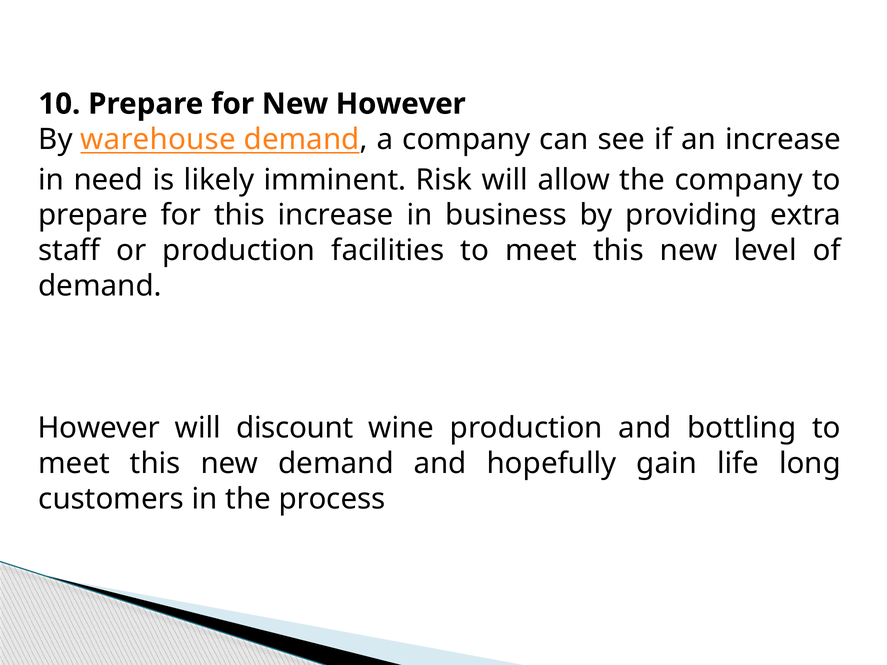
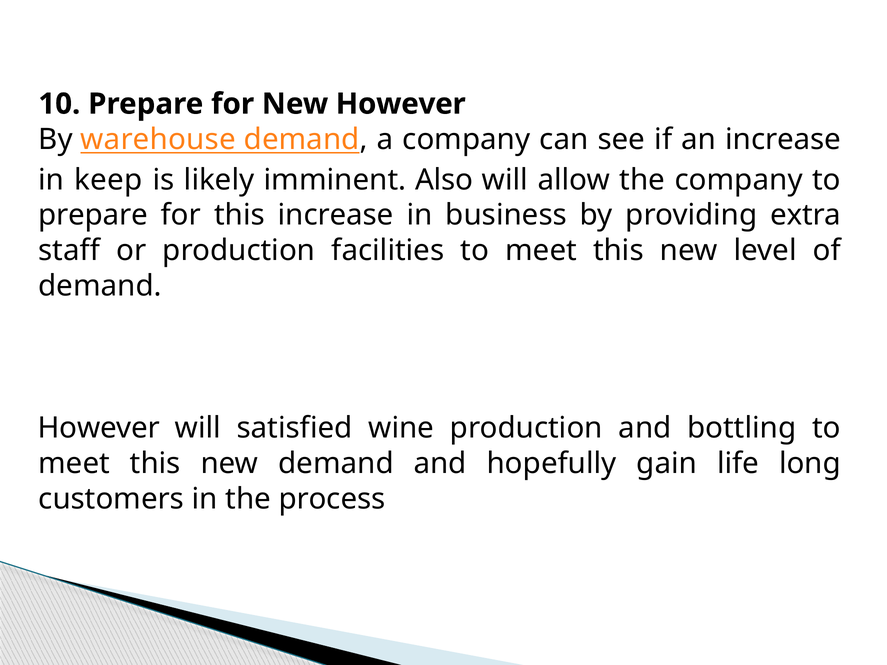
need: need -> keep (108, 180)
Risk: Risk -> Also (444, 180)
discount: discount -> satisfied (295, 428)
